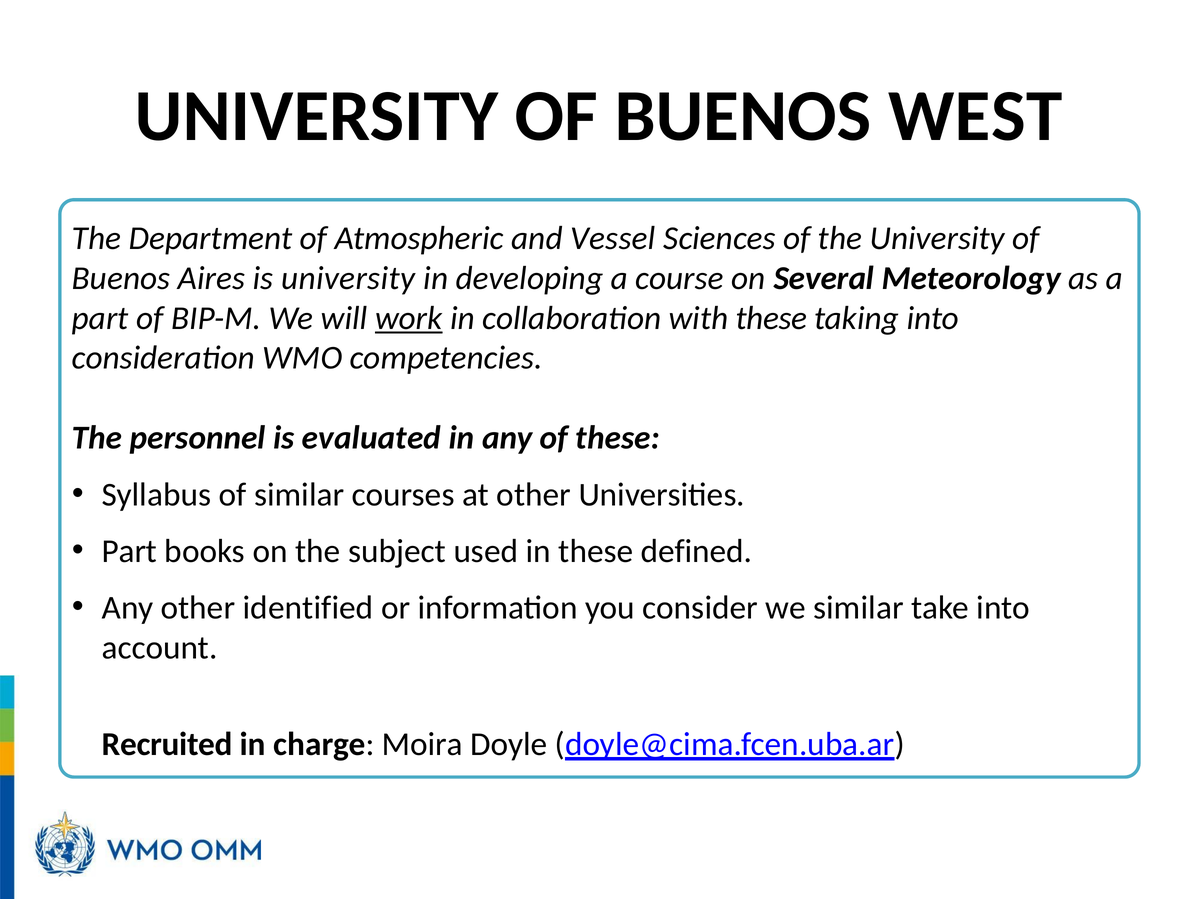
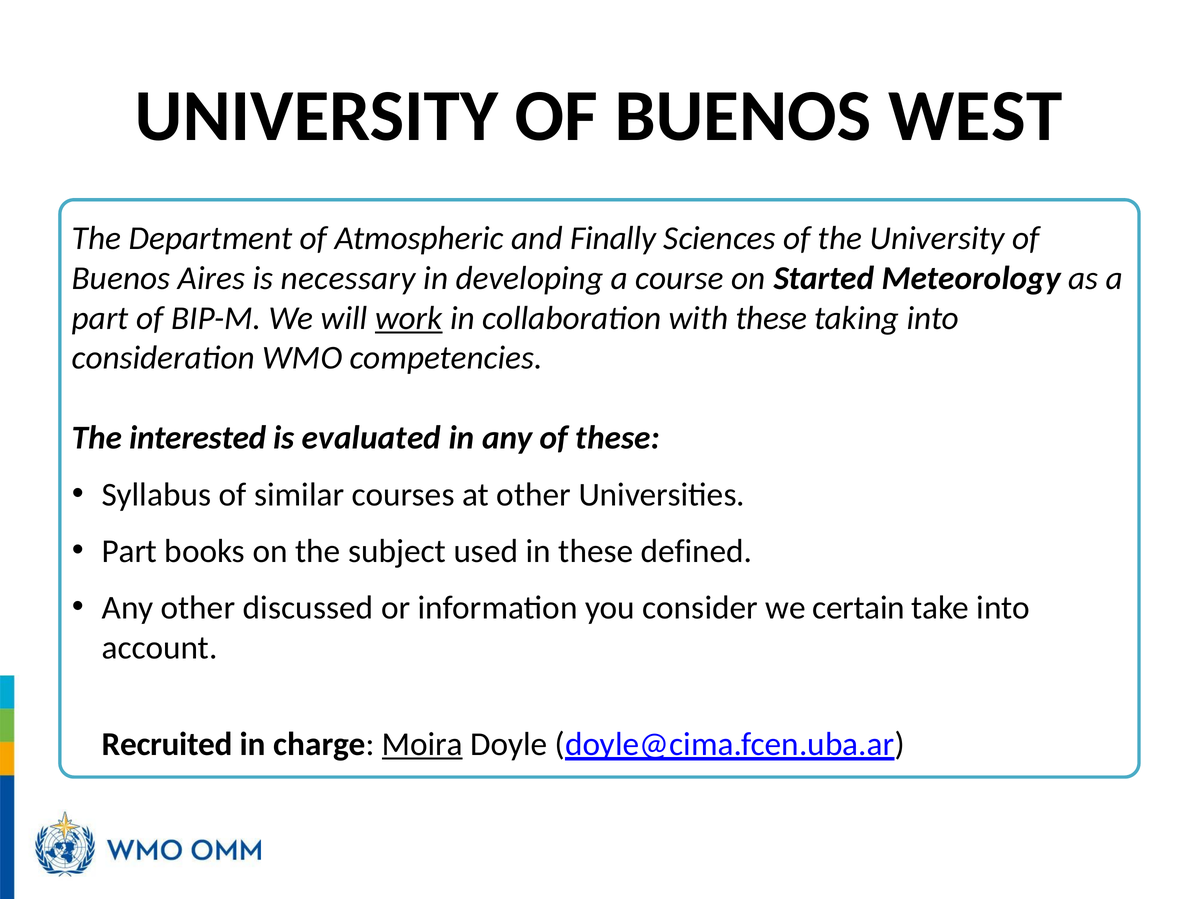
Vessel: Vessel -> Finally (613, 238)
is university: university -> necessary (348, 278)
Several: Several -> Started (824, 278)
personnel: personnel -> interested (198, 438)
identified: identified -> discussed (308, 608)
we similar: similar -> certain (859, 608)
Moira underline: none -> present (422, 745)
